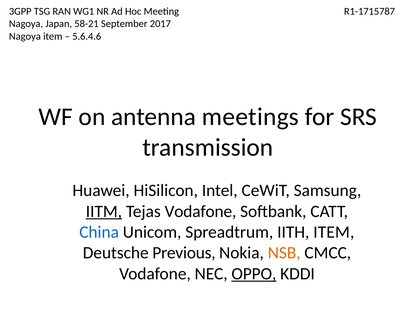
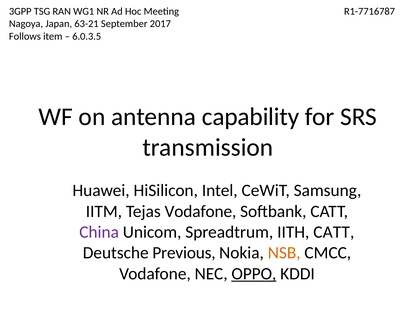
R1-1715787: R1-1715787 -> R1-7716787 (370, 11)
58-21: 58-21 -> 63-21 (87, 24)
Nagoya: Nagoya -> Follows (25, 36)
5.6.4.6: 5.6.4.6 -> 6.0.3.5 (87, 36)
meetings: meetings -> capability (251, 117)
IITM underline: present -> none (104, 211)
China colour: blue -> purple (99, 232)
IITH ITEM: ITEM -> CATT (334, 232)
